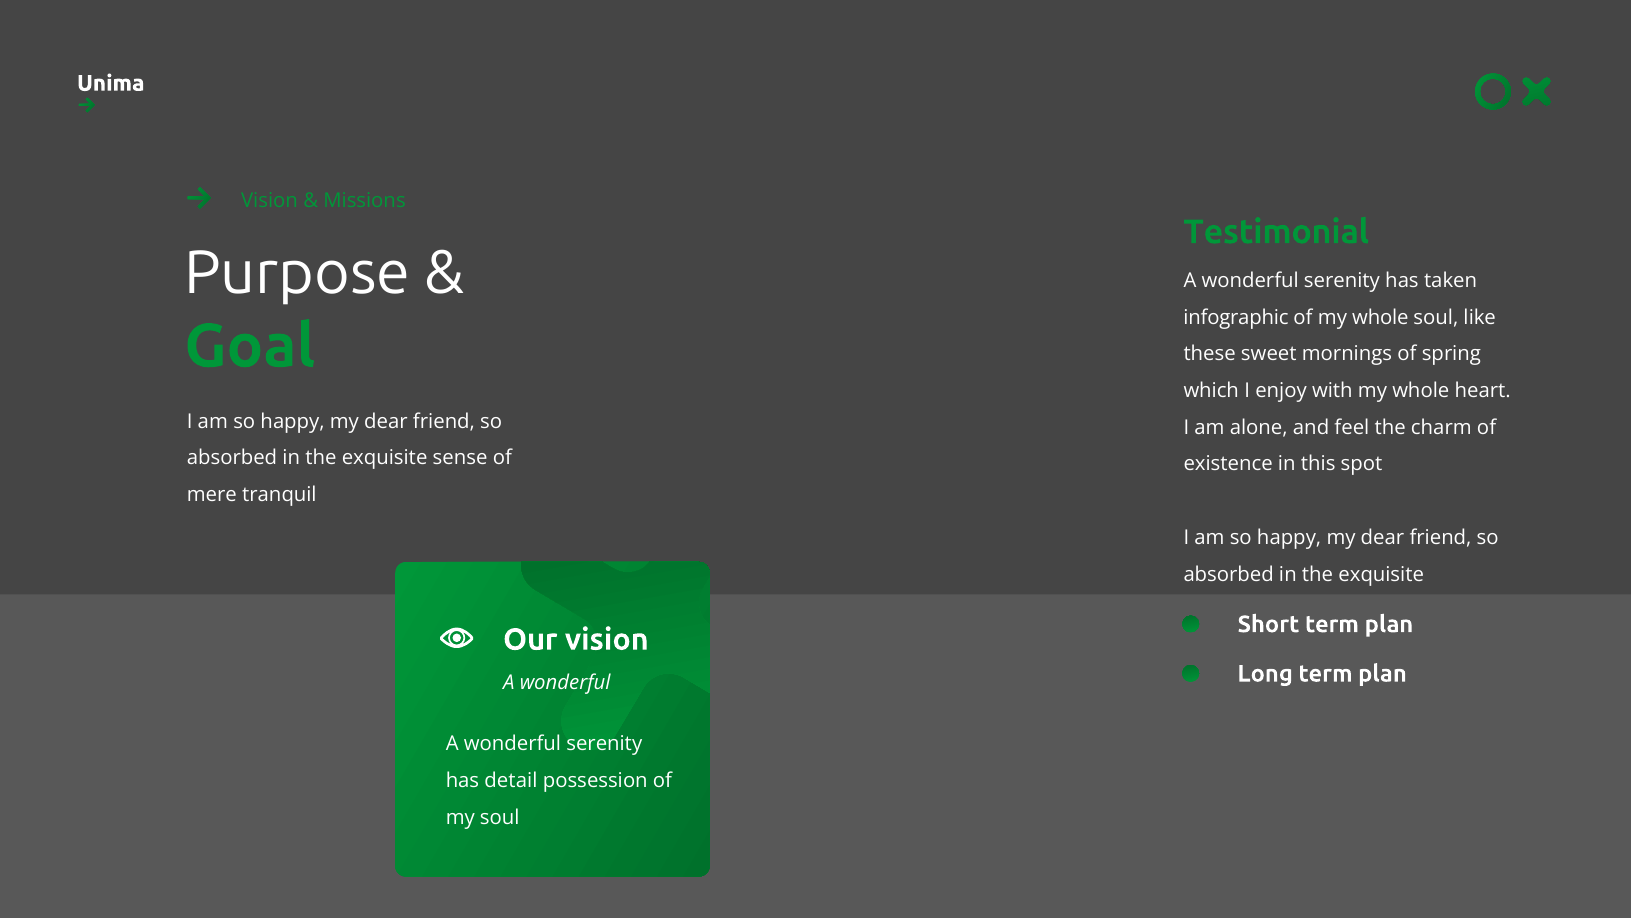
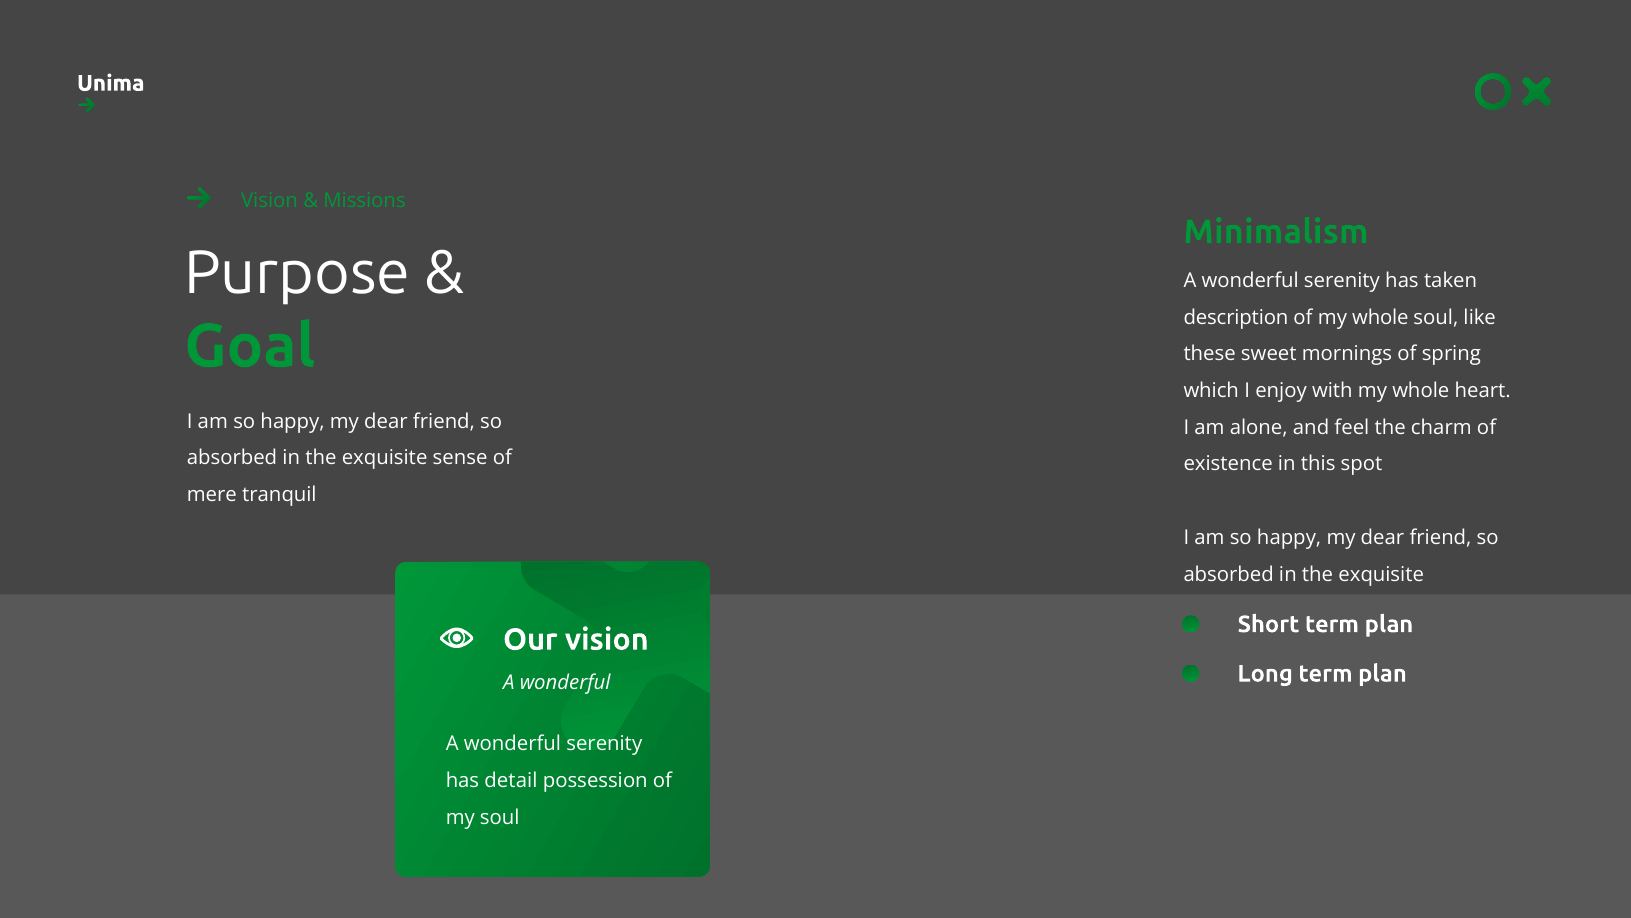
Testimonial: Testimonial -> Minimalism (1276, 232)
infographic: infographic -> description (1236, 317)
